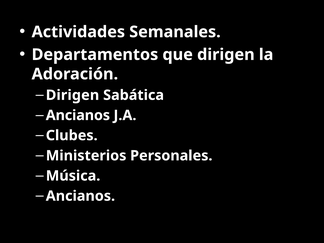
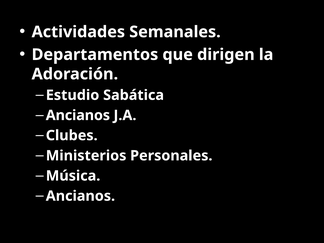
Dirigen: Dirigen -> Estudio (73, 95)
